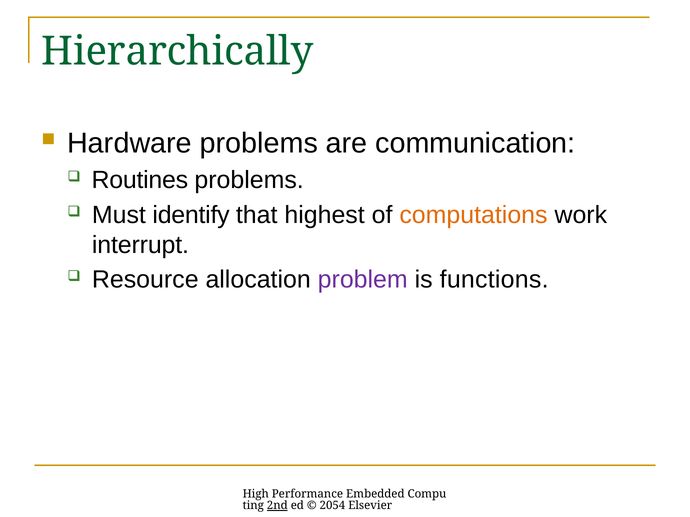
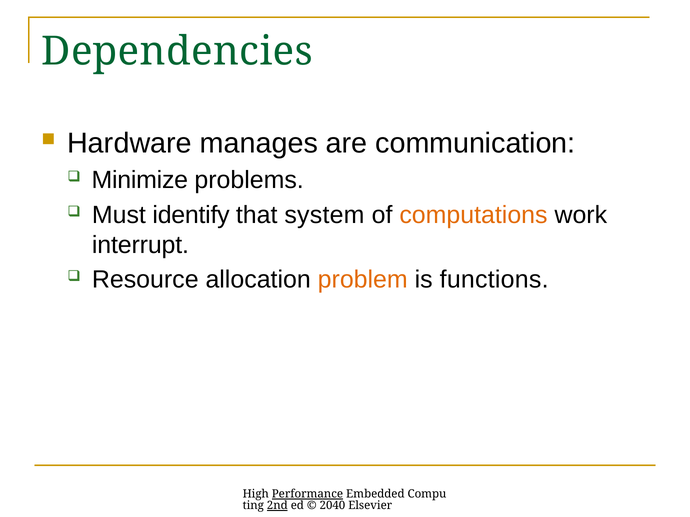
Hierarchically: Hierarchically -> Dependencies (177, 51)
Hardware problems: problems -> manages (259, 143)
Routines: Routines -> Minimize (140, 180)
highest: highest -> system (324, 215)
problem colour: purple -> orange (363, 280)
Performance underline: none -> present (307, 495)
2054: 2054 -> 2040 (332, 506)
